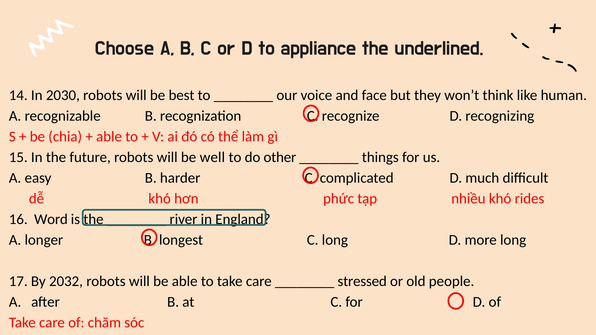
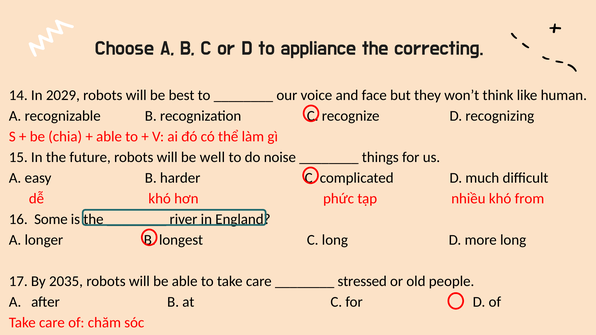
underlined: underlined -> correcting (439, 48)
2030: 2030 -> 2029 (63, 95)
other: other -> noise (280, 157)
rides: rides -> from (529, 199)
Word: Word -> Some (51, 219)
2032: 2032 -> 2035 (66, 282)
